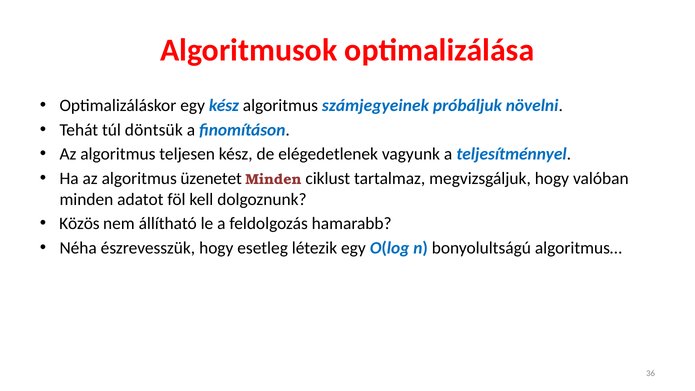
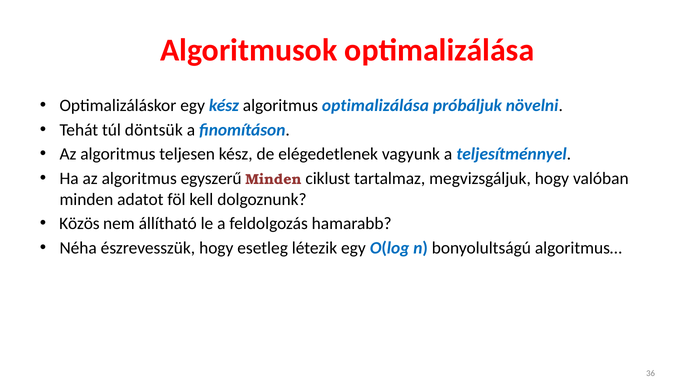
algoritmus számjegyeinek: számjegyeinek -> optimalizálása (375, 105)
üzenetet: üzenetet -> egyszerű (211, 178)
